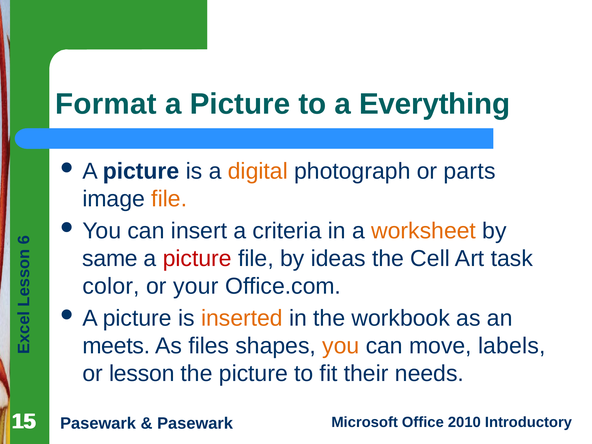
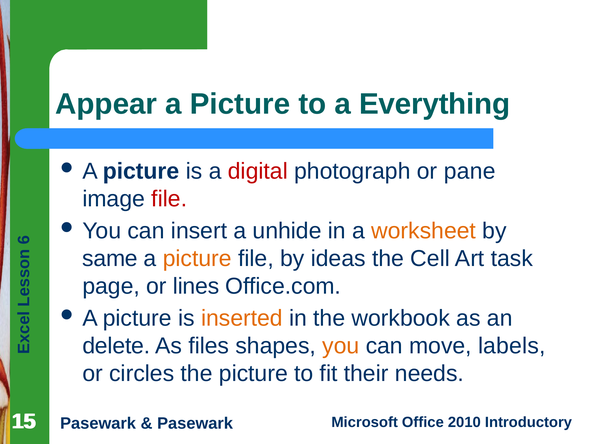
Format: Format -> Appear (106, 104)
digital colour: orange -> red (258, 171)
parts: parts -> pane (470, 171)
file colour: orange -> red (169, 199)
criteria: criteria -> unhide (287, 231)
picture colour: red -> orange (197, 259)
color: color -> page (111, 286)
your: your -> lines (196, 286)
meets: meets -> delete (116, 346)
lesson: lesson -> circles (142, 374)
